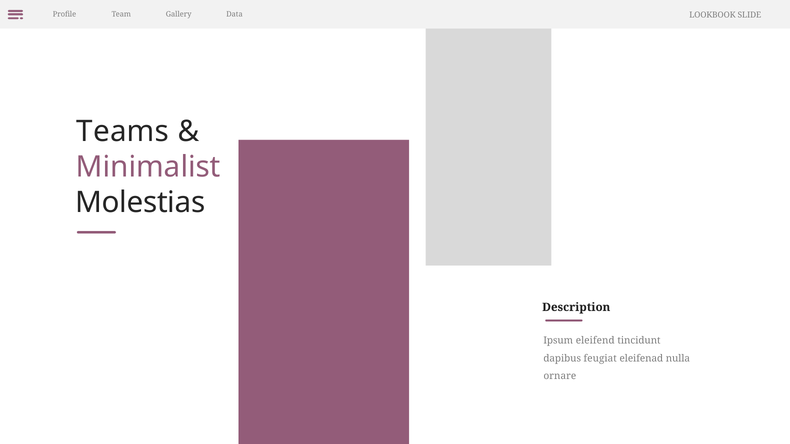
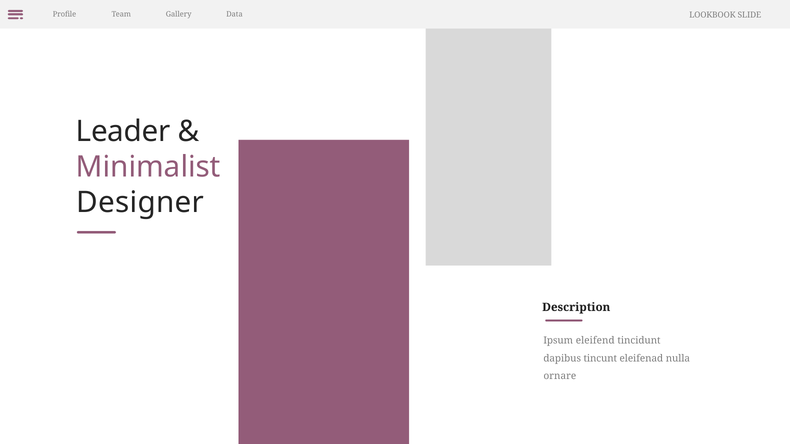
Teams: Teams -> Leader (123, 132)
Molestias: Molestias -> Designer (140, 203)
feugiat: feugiat -> tincunt (600, 359)
